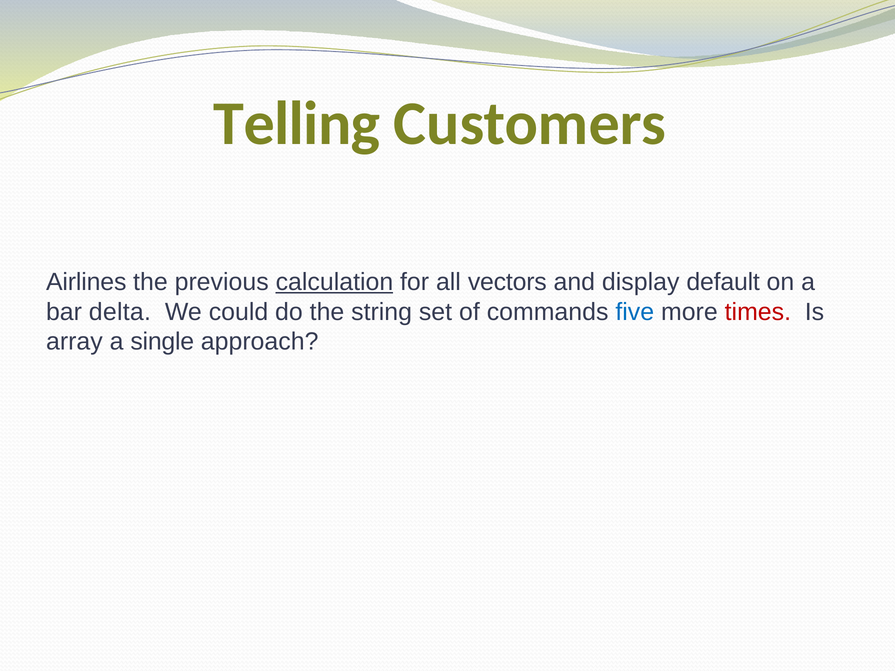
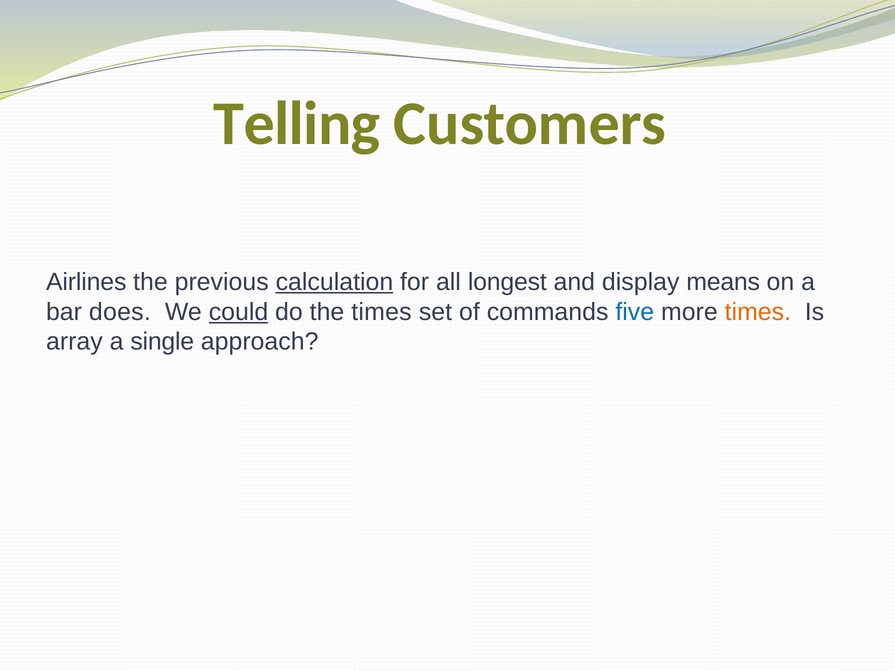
vectors: vectors -> longest (507, 282)
default: default -> means (723, 282)
delta: delta -> does (120, 312)
could underline: none -> present (239, 312)
the string: string -> times (381, 312)
times colour: red -> orange (758, 312)
